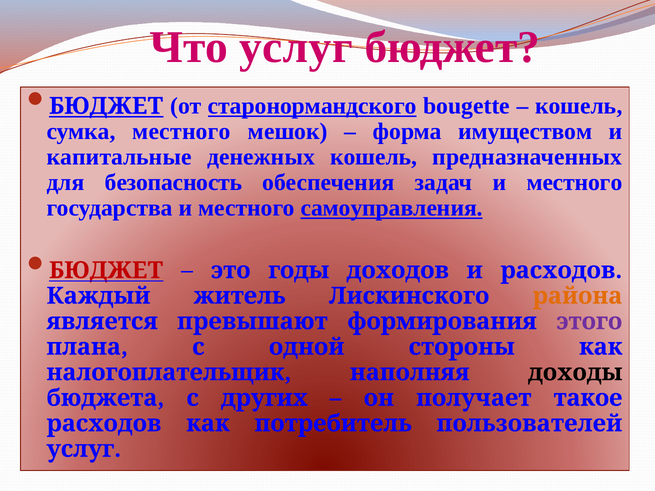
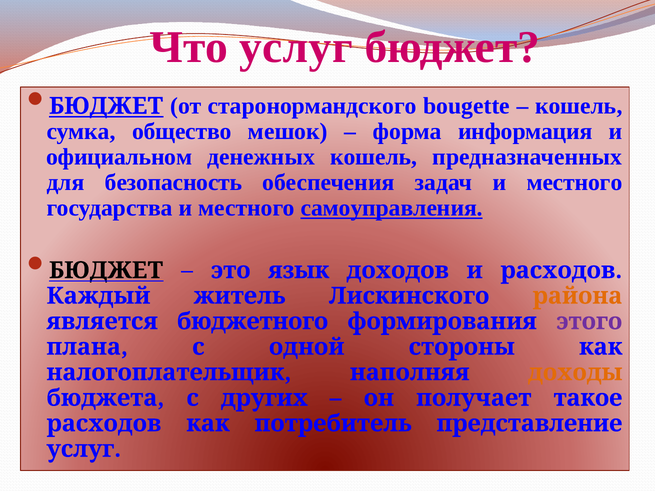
старонормандского underline: present -> none (312, 106)
сумка местного: местного -> общество (182, 132)
имуществом: имуществом -> информация (525, 132)
капитальные: капитальные -> официальном (119, 157)
БЮДЖЕТ colour: red -> black (106, 271)
годы: годы -> язык (299, 271)
превышают: превышают -> бюджетного (253, 322)
доходы colour: black -> orange (575, 373)
пользователей: пользователей -> представление (530, 424)
